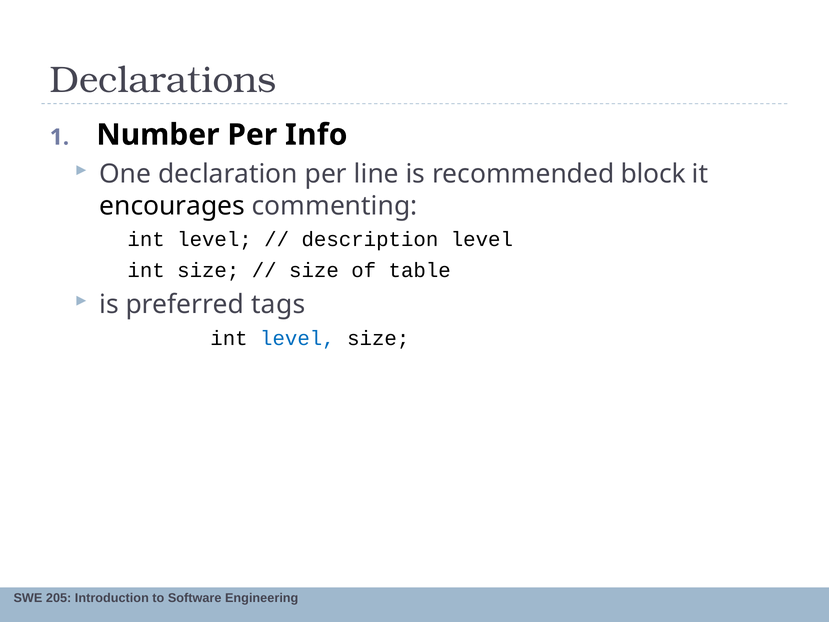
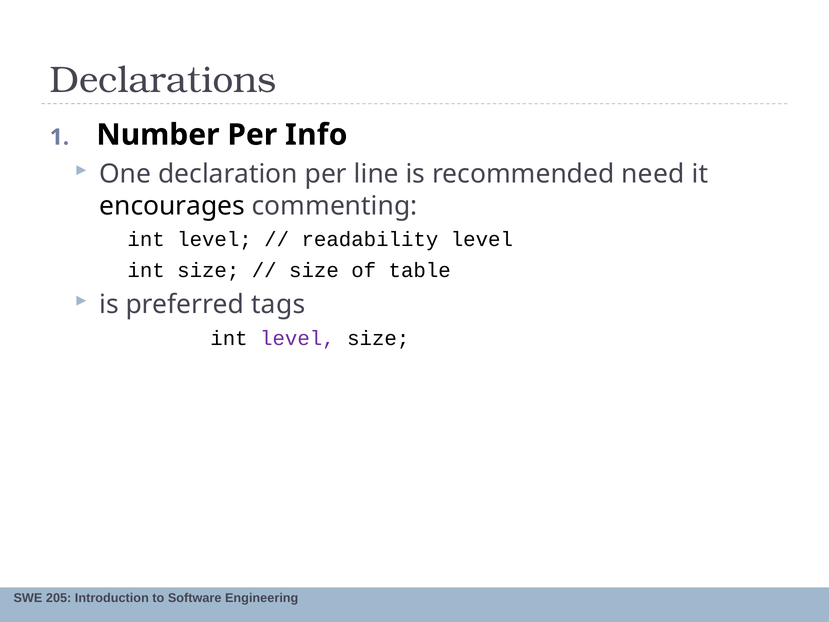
block: block -> need (653, 174)
description: description -> readability (370, 239)
level colour: blue -> purple (297, 338)
